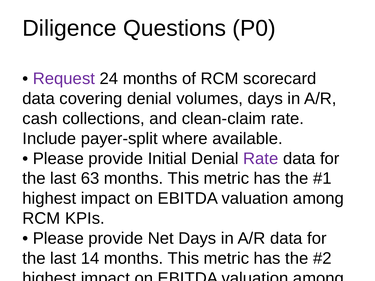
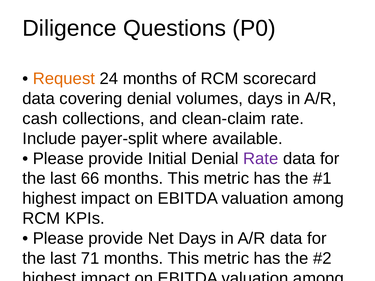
Request colour: purple -> orange (64, 79)
63: 63 -> 66 (90, 179)
14: 14 -> 71 (90, 259)
